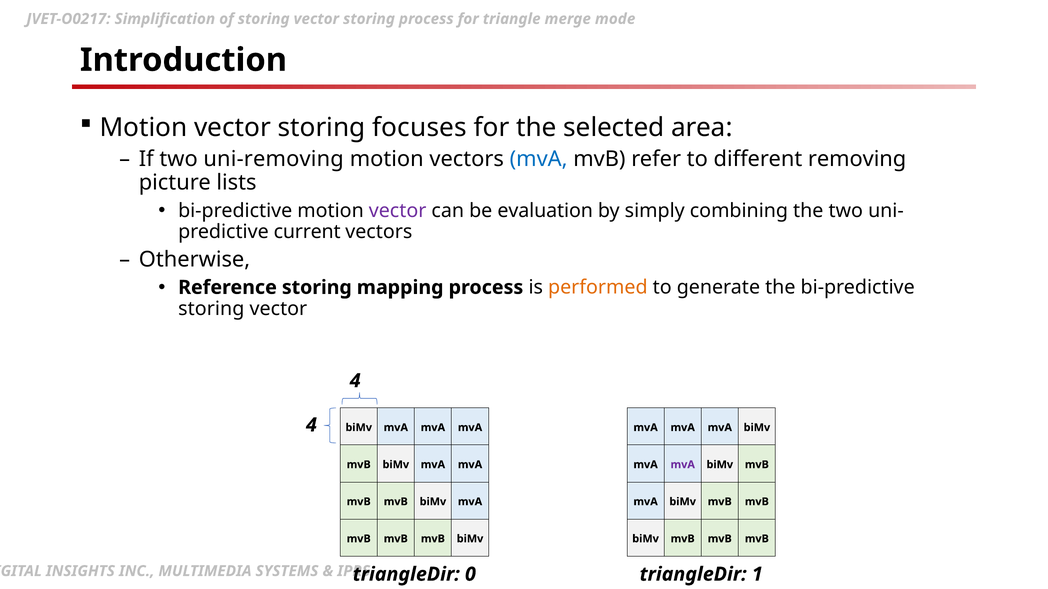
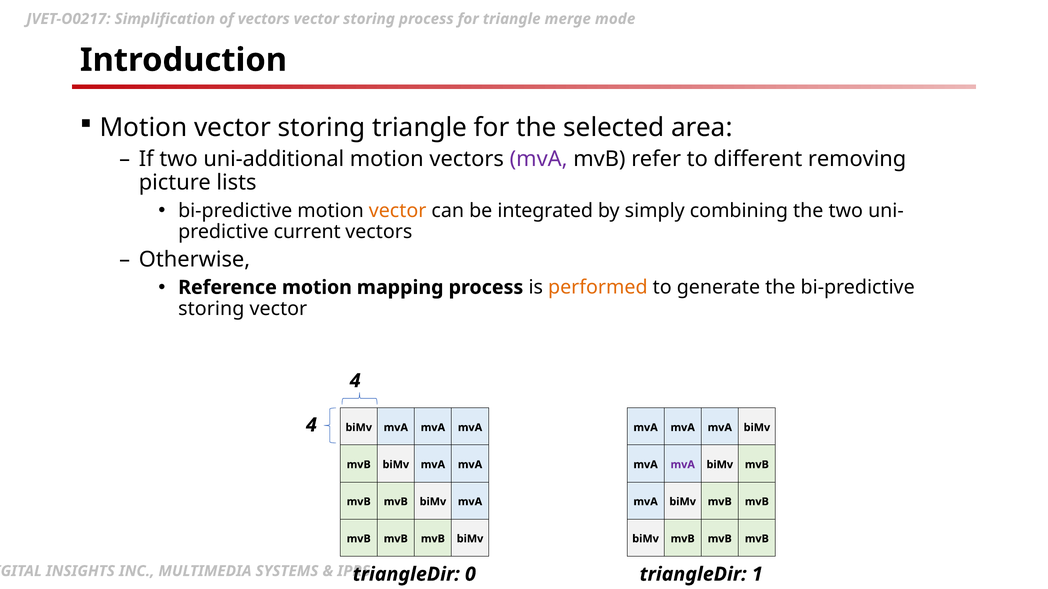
storing: storing -> vectors (264, 19)
storing focuses: focuses -> triangle (420, 128)
uni-removing: uni-removing -> uni-additional (274, 159)
mvA colour: blue -> purple (539, 159)
vector colour: purple -> orange (398, 211)
evaluation: evaluation -> integrated (545, 211)
Reference storing: storing -> motion (317, 288)
